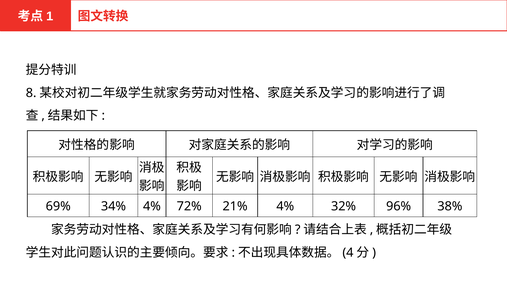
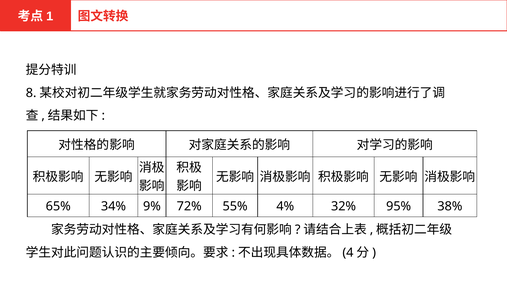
69%: 69% -> 65% (58, 206)
34% 4%: 4% -> 9% (152, 206)
21%: 21% -> 55% (235, 206)
96%: 96% -> 95% (399, 206)
